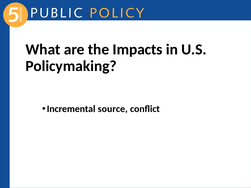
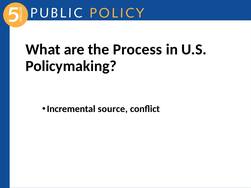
Impacts: Impacts -> Process (137, 50)
